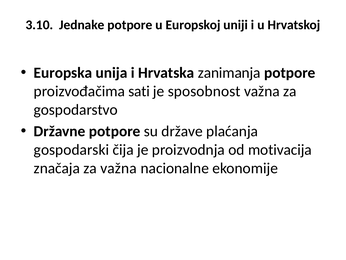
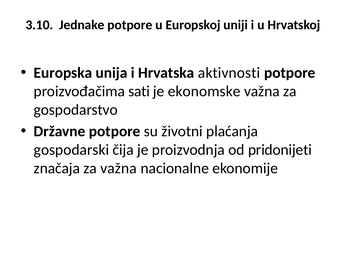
zanimanja: zanimanja -> aktivnosti (229, 73)
sposobnost: sposobnost -> ekonomske (204, 91)
države: države -> životni (182, 131)
motivacija: motivacija -> pridonijeti (280, 149)
